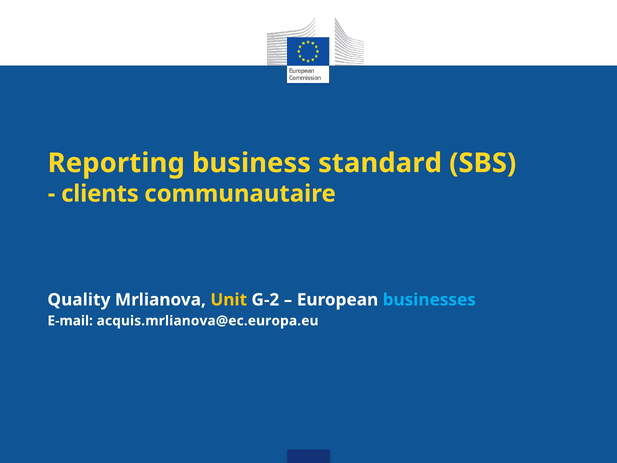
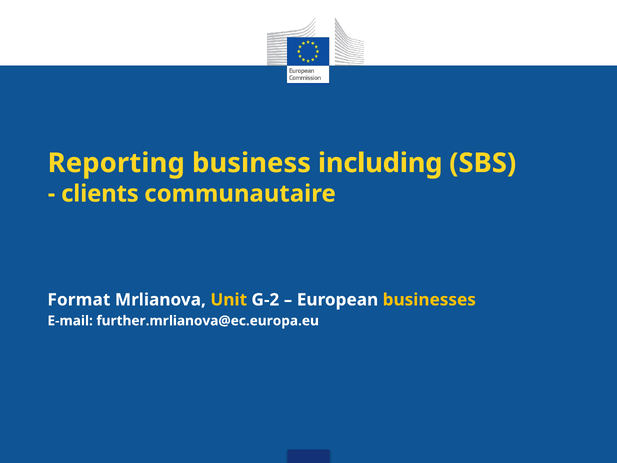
standard: standard -> including (380, 163)
Quality: Quality -> Format (79, 300)
businesses colour: light blue -> yellow (429, 300)
acquis.mrlianova@ec.europa.eu: acquis.mrlianova@ec.europa.eu -> further.mrlianova@ec.europa.eu (208, 321)
